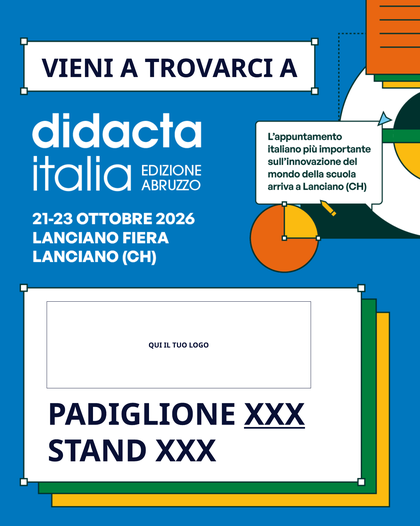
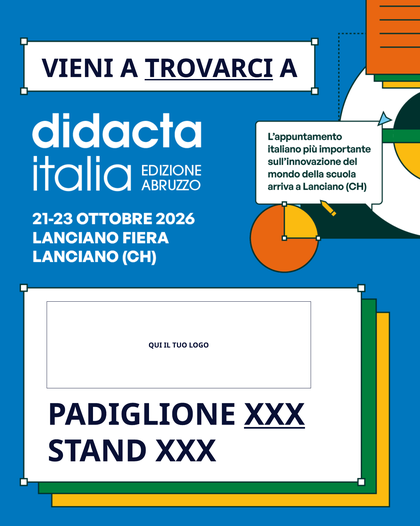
TROVARCI underline: none -> present (209, 68)
